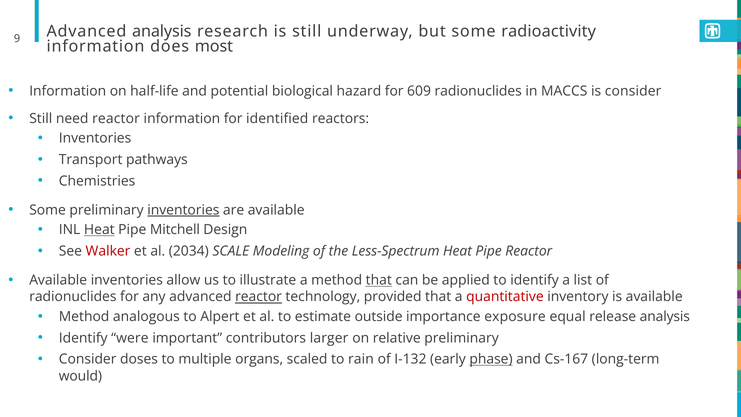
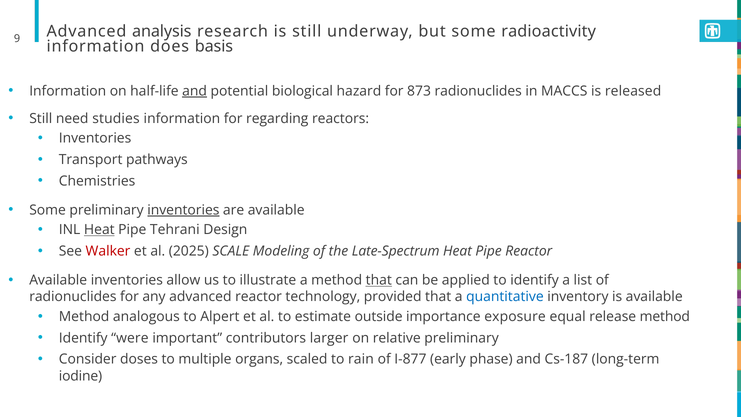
most: most -> basis (214, 46)
and underline: none -> present (195, 91)
609: 609 -> 873 (419, 91)
is consider: consider -> released (633, 91)
need reactor: reactor -> studies (116, 119)
identified: identified -> regarding (277, 119)
Mitchell: Mitchell -> Tehrani (175, 230)
2034: 2034 -> 2025 (189, 251)
Less-Spectrum: Less-Spectrum -> Late-Spectrum (396, 251)
reactor underline: present -> none (259, 297)
quantitative colour: red -> blue (505, 297)
release analysis: analysis -> method (665, 317)
I-132: I-132 -> I-877 (410, 359)
phase underline: present -> none (491, 359)
Cs-167: Cs-167 -> Cs-187 (566, 359)
would: would -> iodine (80, 376)
